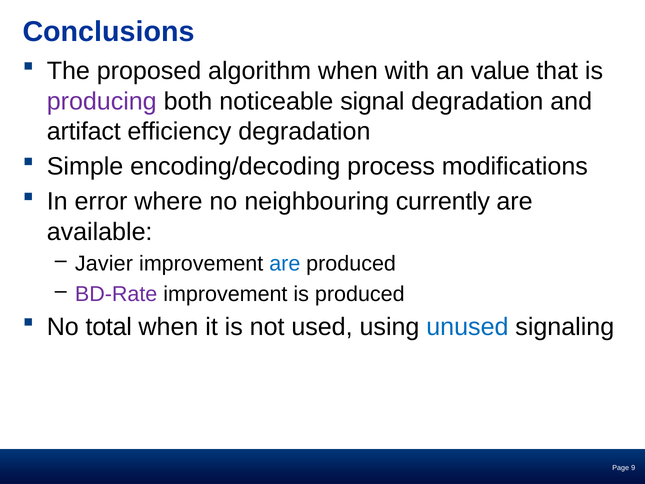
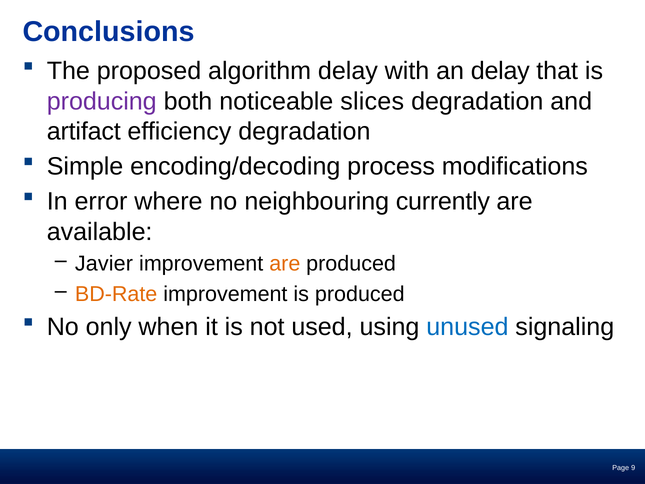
algorithm when: when -> delay (348, 71)
an value: value -> delay (500, 71)
signal: signal -> slices (372, 101)
are colour: blue -> orange (285, 264)
BD-Rate colour: purple -> orange (116, 294)
total: total -> only (109, 327)
